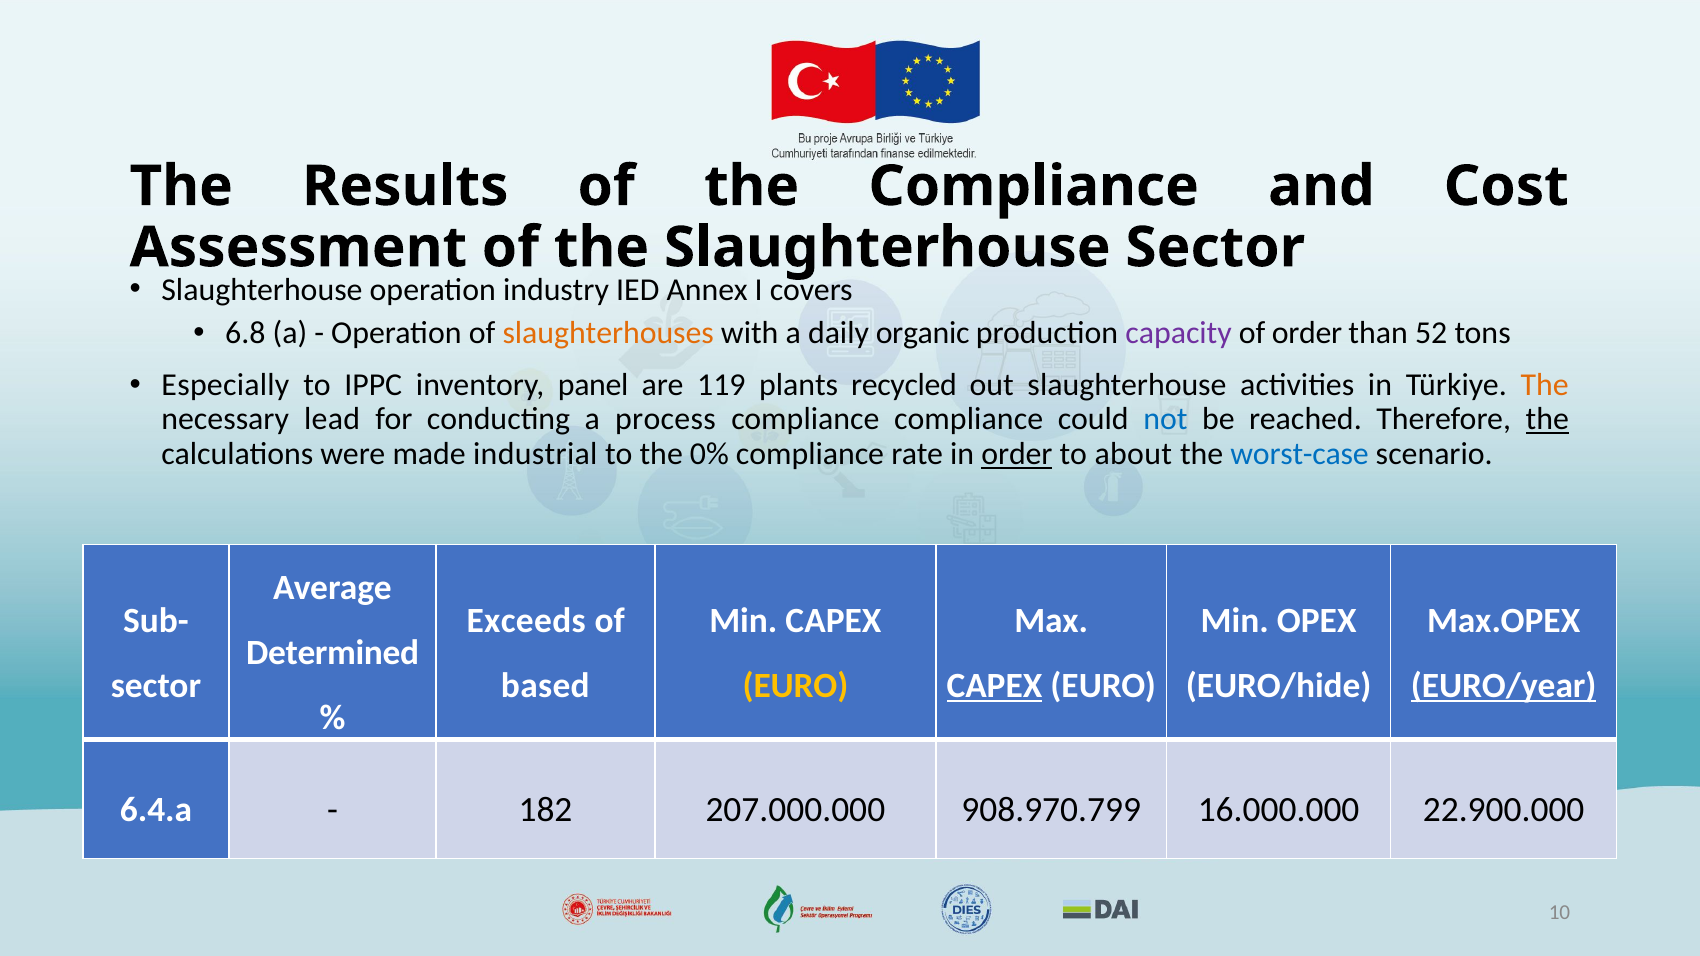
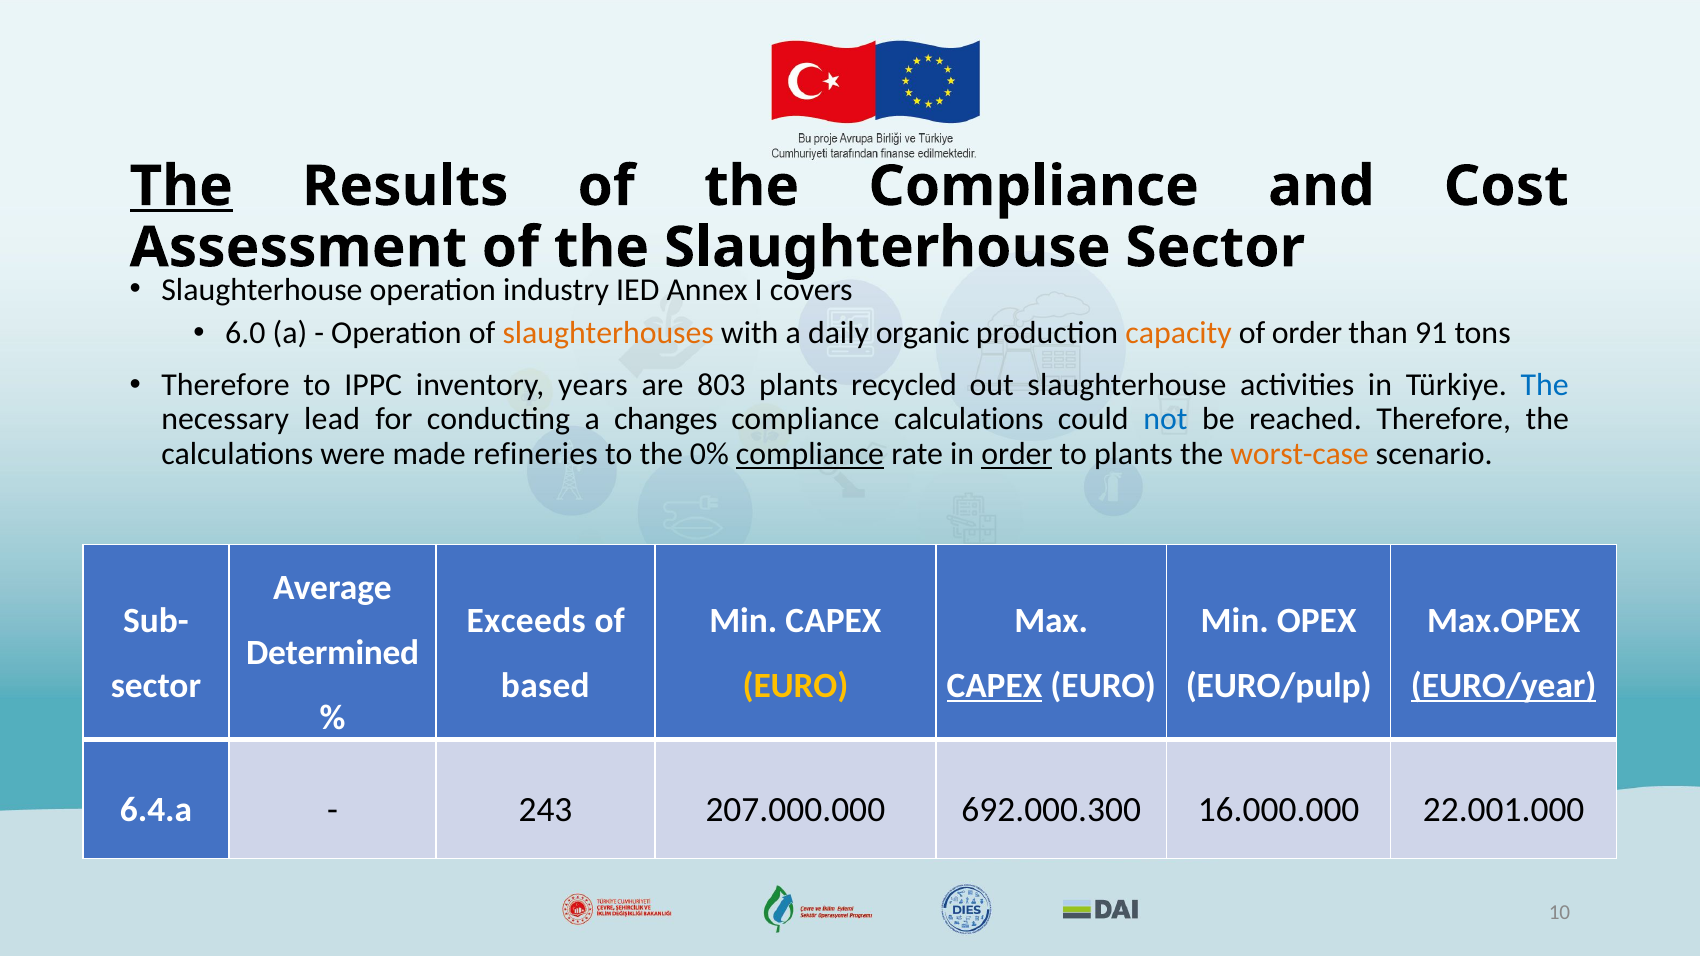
The underline: none -> present (181, 186)
6.8: 6.8 -> 6.0 (245, 333)
capacity colour: purple -> orange (1179, 333)
52: 52 -> 91 (1431, 333)
Especially: Especially -> Therefore (226, 385)
panel: panel -> years (593, 385)
119: 119 -> 803 (721, 385)
The colour: orange -> blue (1545, 385)
process: process -> changes (666, 420)
compliance compliance: compliance -> calculations (969, 420)
the underline: present -> none (1547, 420)
industrial: industrial -> refineries (535, 454)
compliance underline: none -> present (810, 454)
to about: about -> plants (1133, 454)
worst-case colour: blue -> orange (1300, 454)
EURO/hide: EURO/hide -> EURO/pulp (1279, 686)
182: 182 -> 243 (545, 810)
908.970.799: 908.970.799 -> 692.000.300 (1051, 810)
22.900.000: 22.900.000 -> 22.001.000 (1504, 810)
